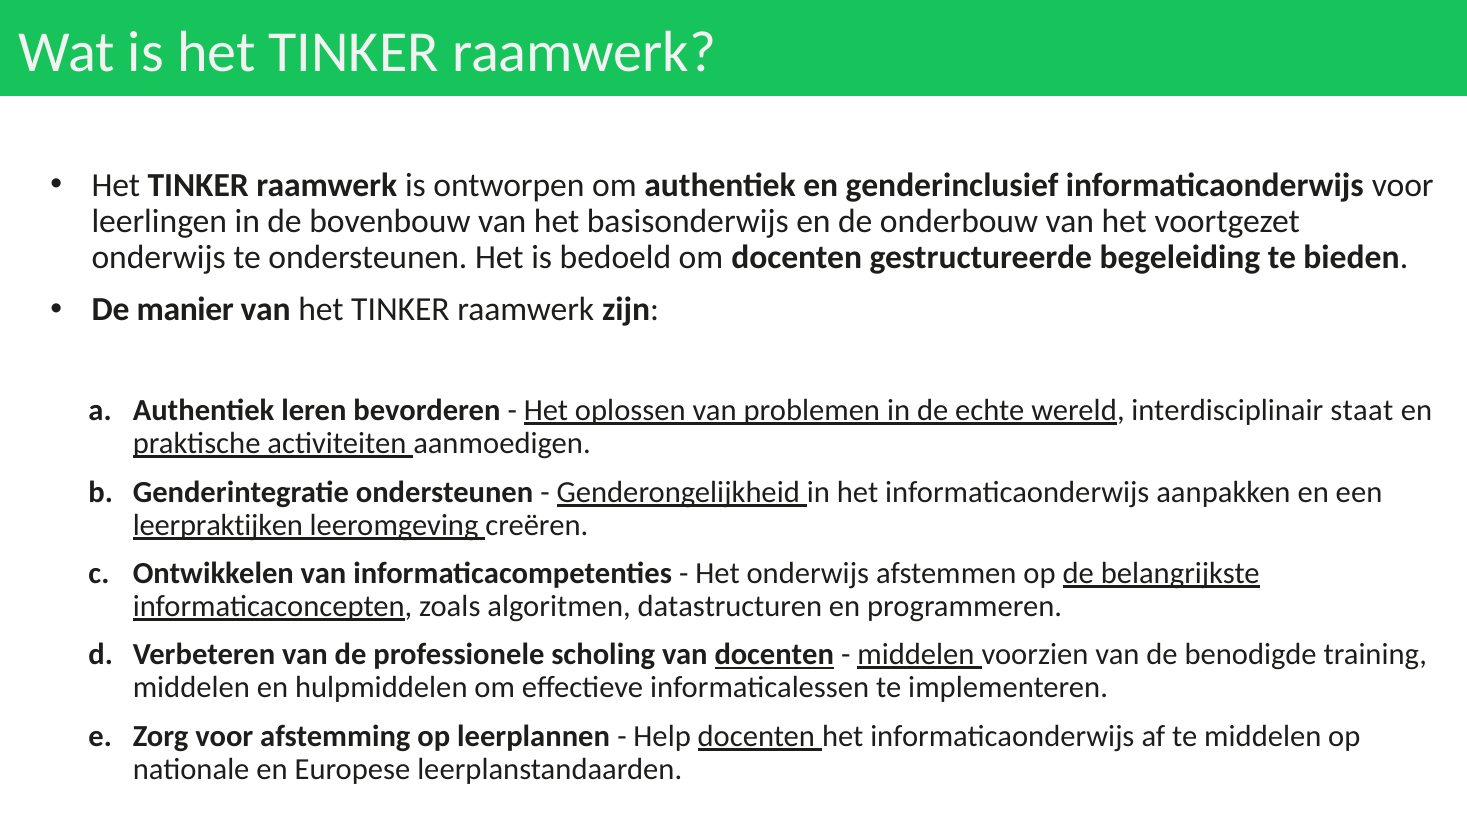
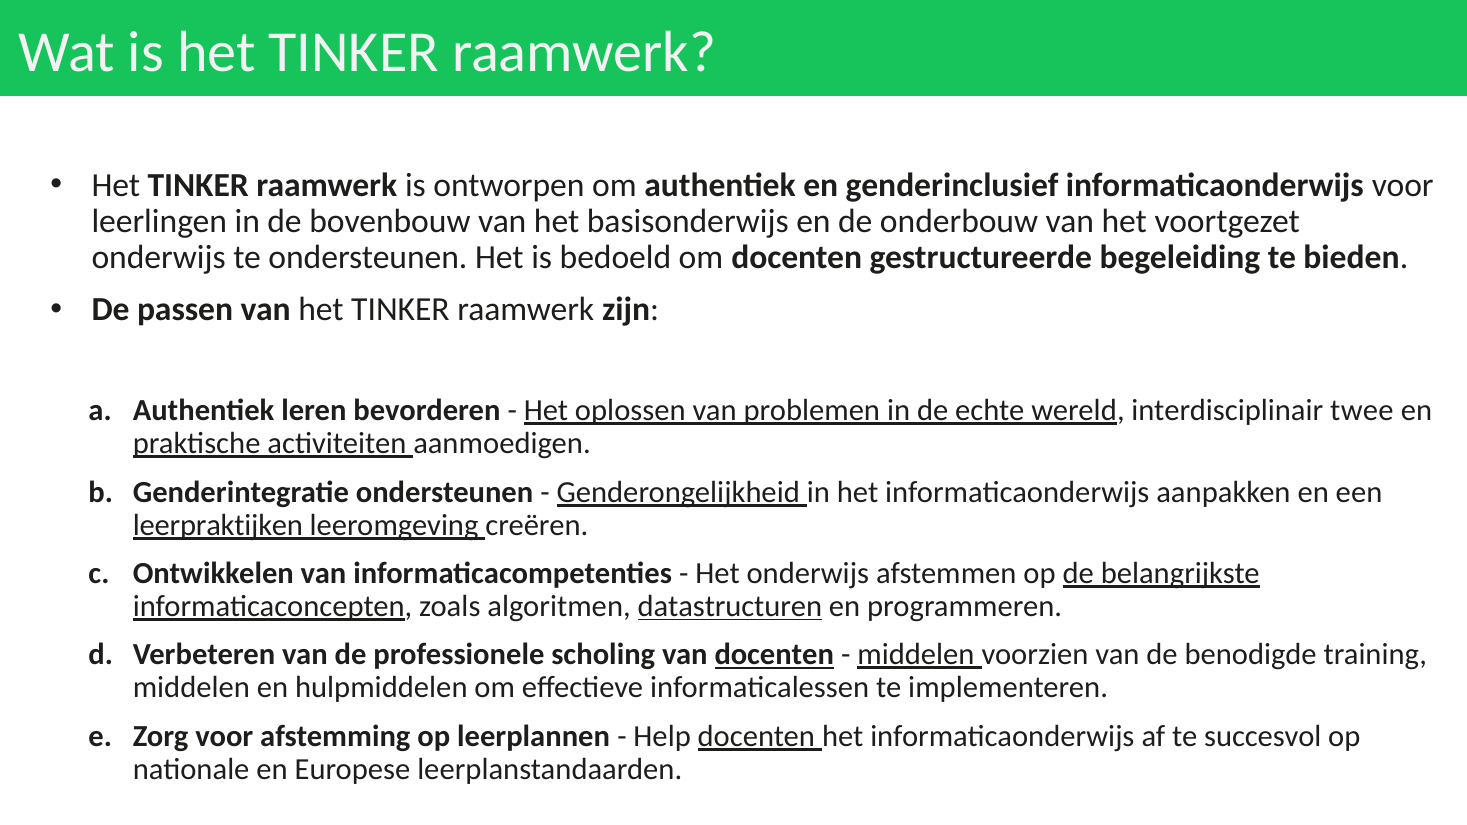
manier: manier -> passen (185, 309)
staat: staat -> twee (1362, 411)
datastructuren underline: none -> present (730, 606)
te middelen: middelen -> succesvol (1263, 736)
